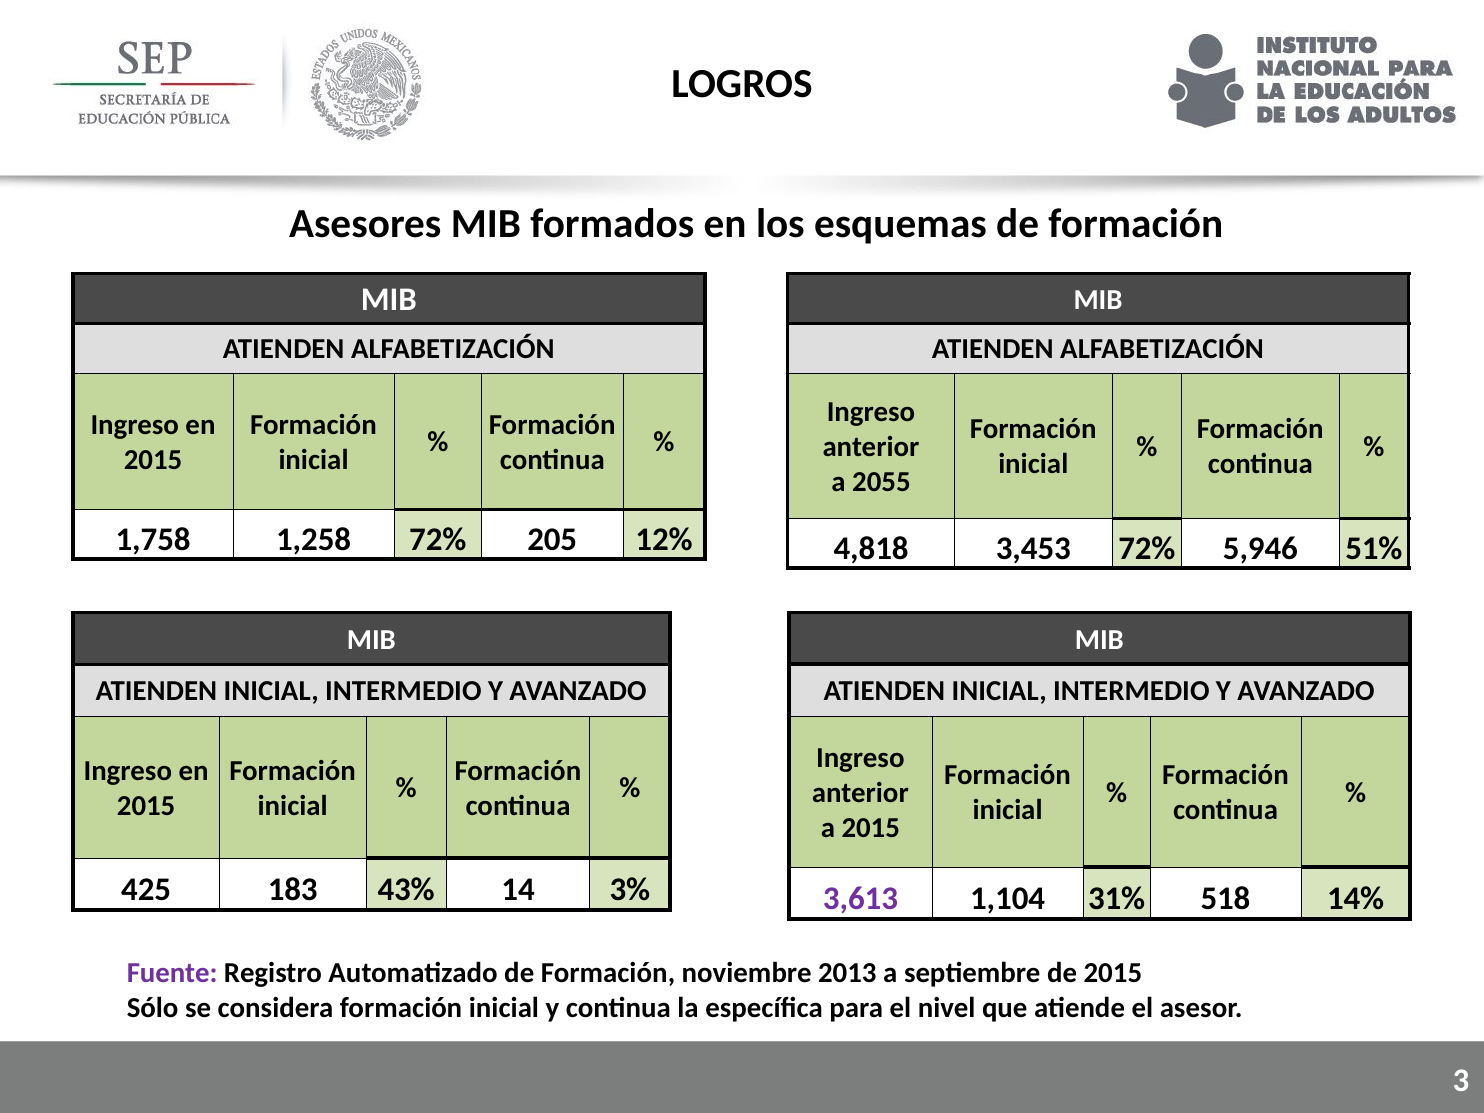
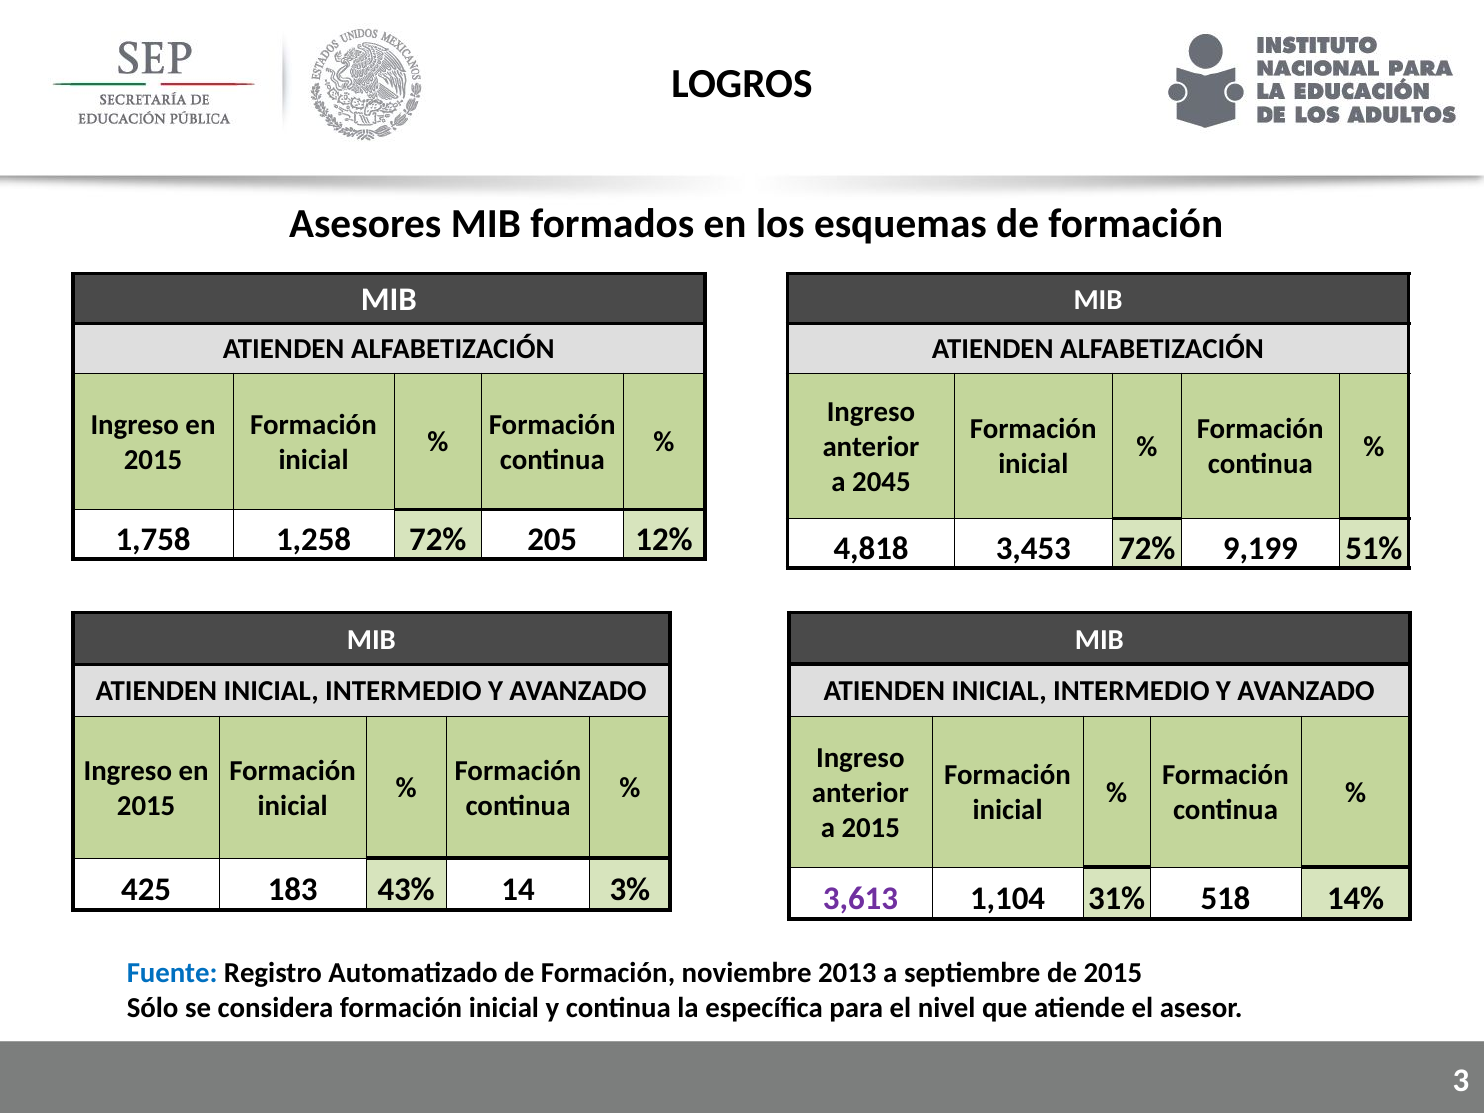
2055: 2055 -> 2045 (881, 482)
5,946: 5,946 -> 9,199 (1260, 548)
Fuente colour: purple -> blue (172, 973)
